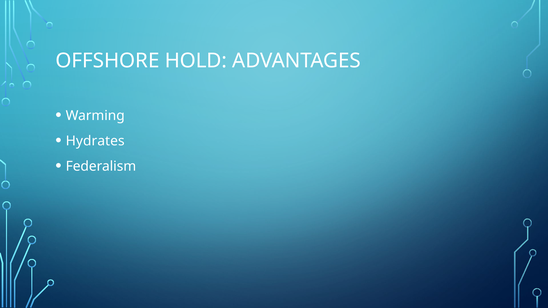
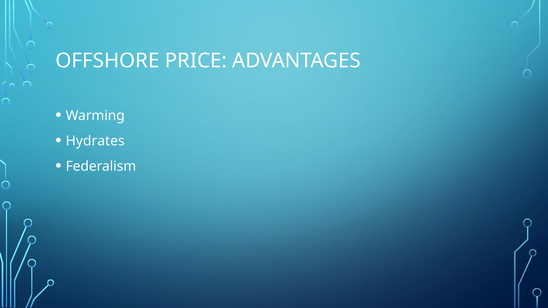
HOLD: HOLD -> PRICE (196, 61)
